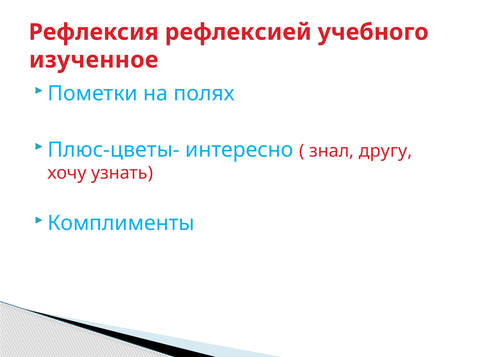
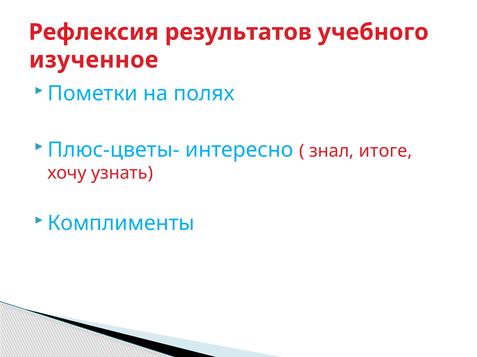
рефлексией: рефлексией -> результатов (238, 32)
другу: другу -> итоге (386, 151)
